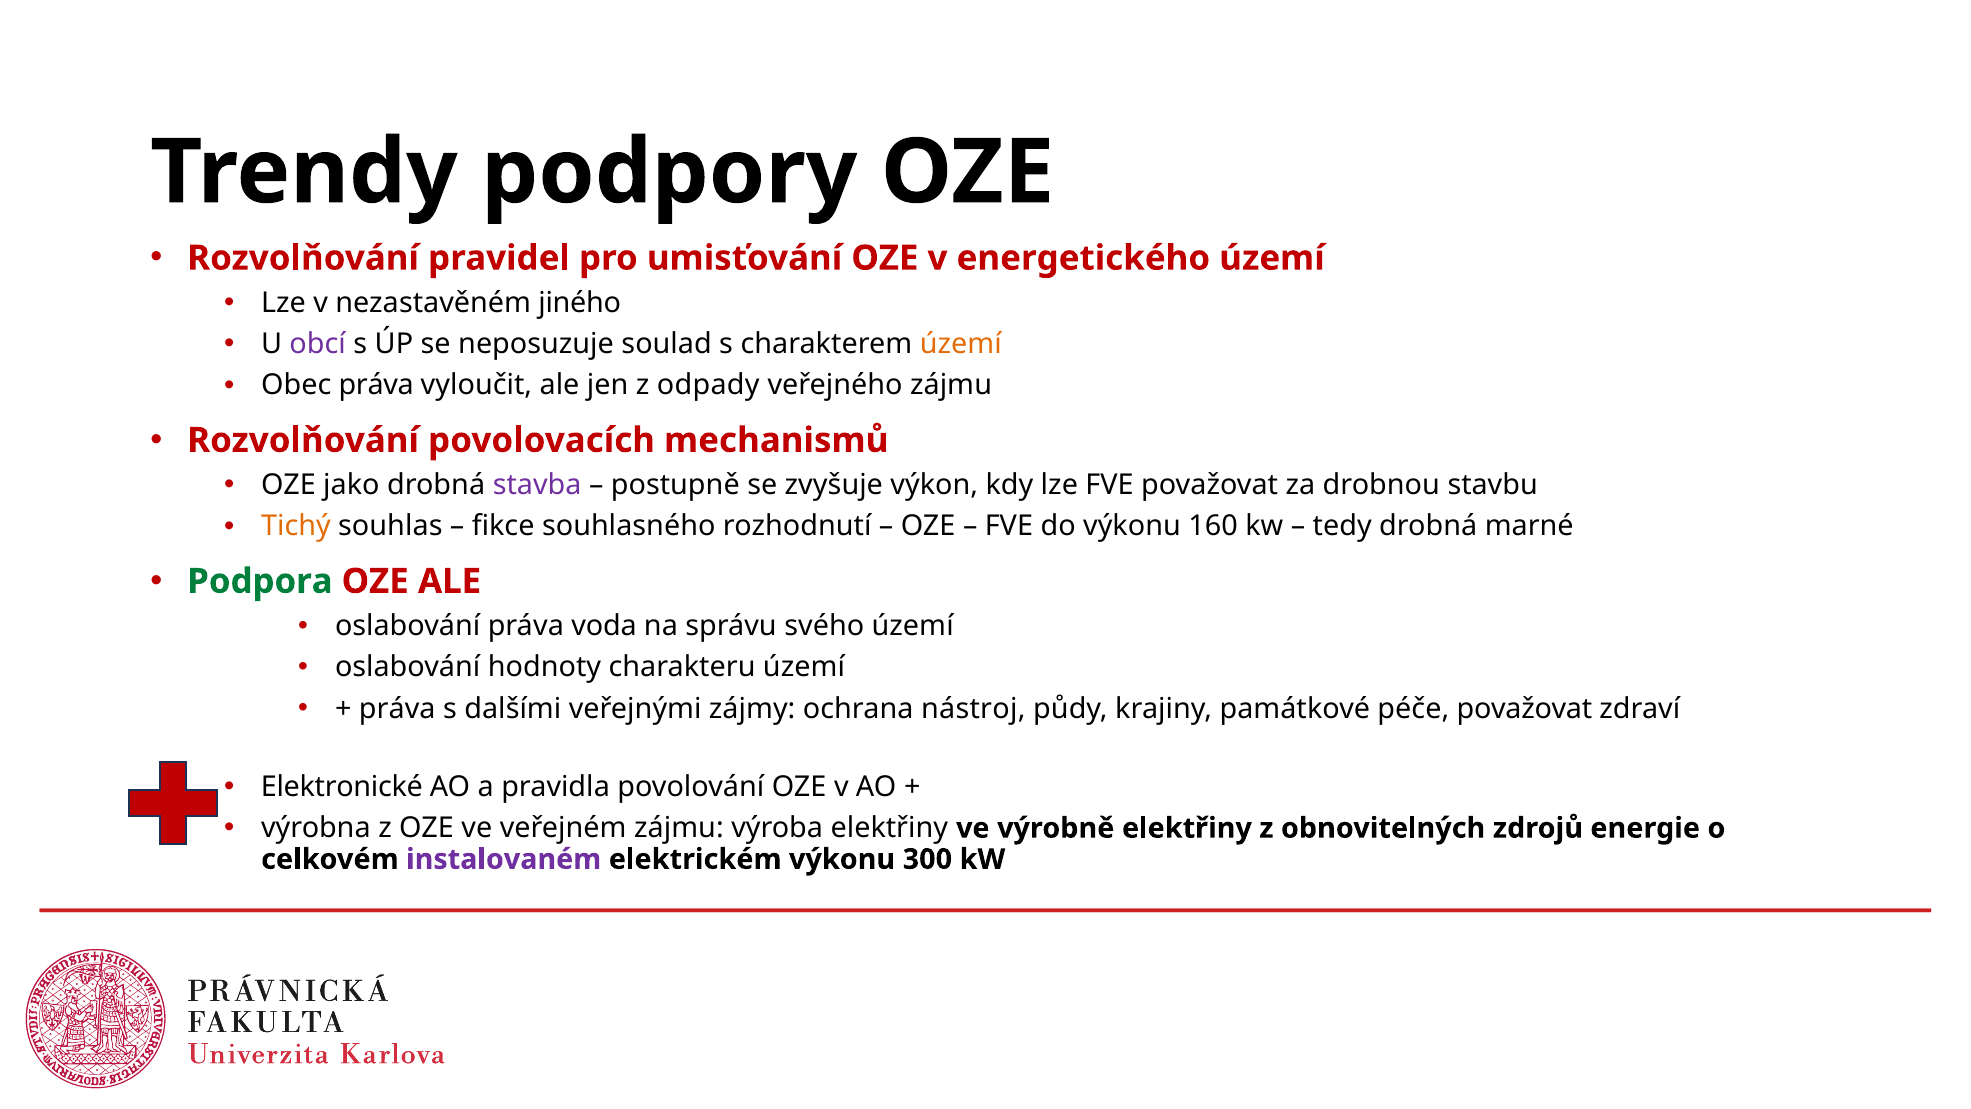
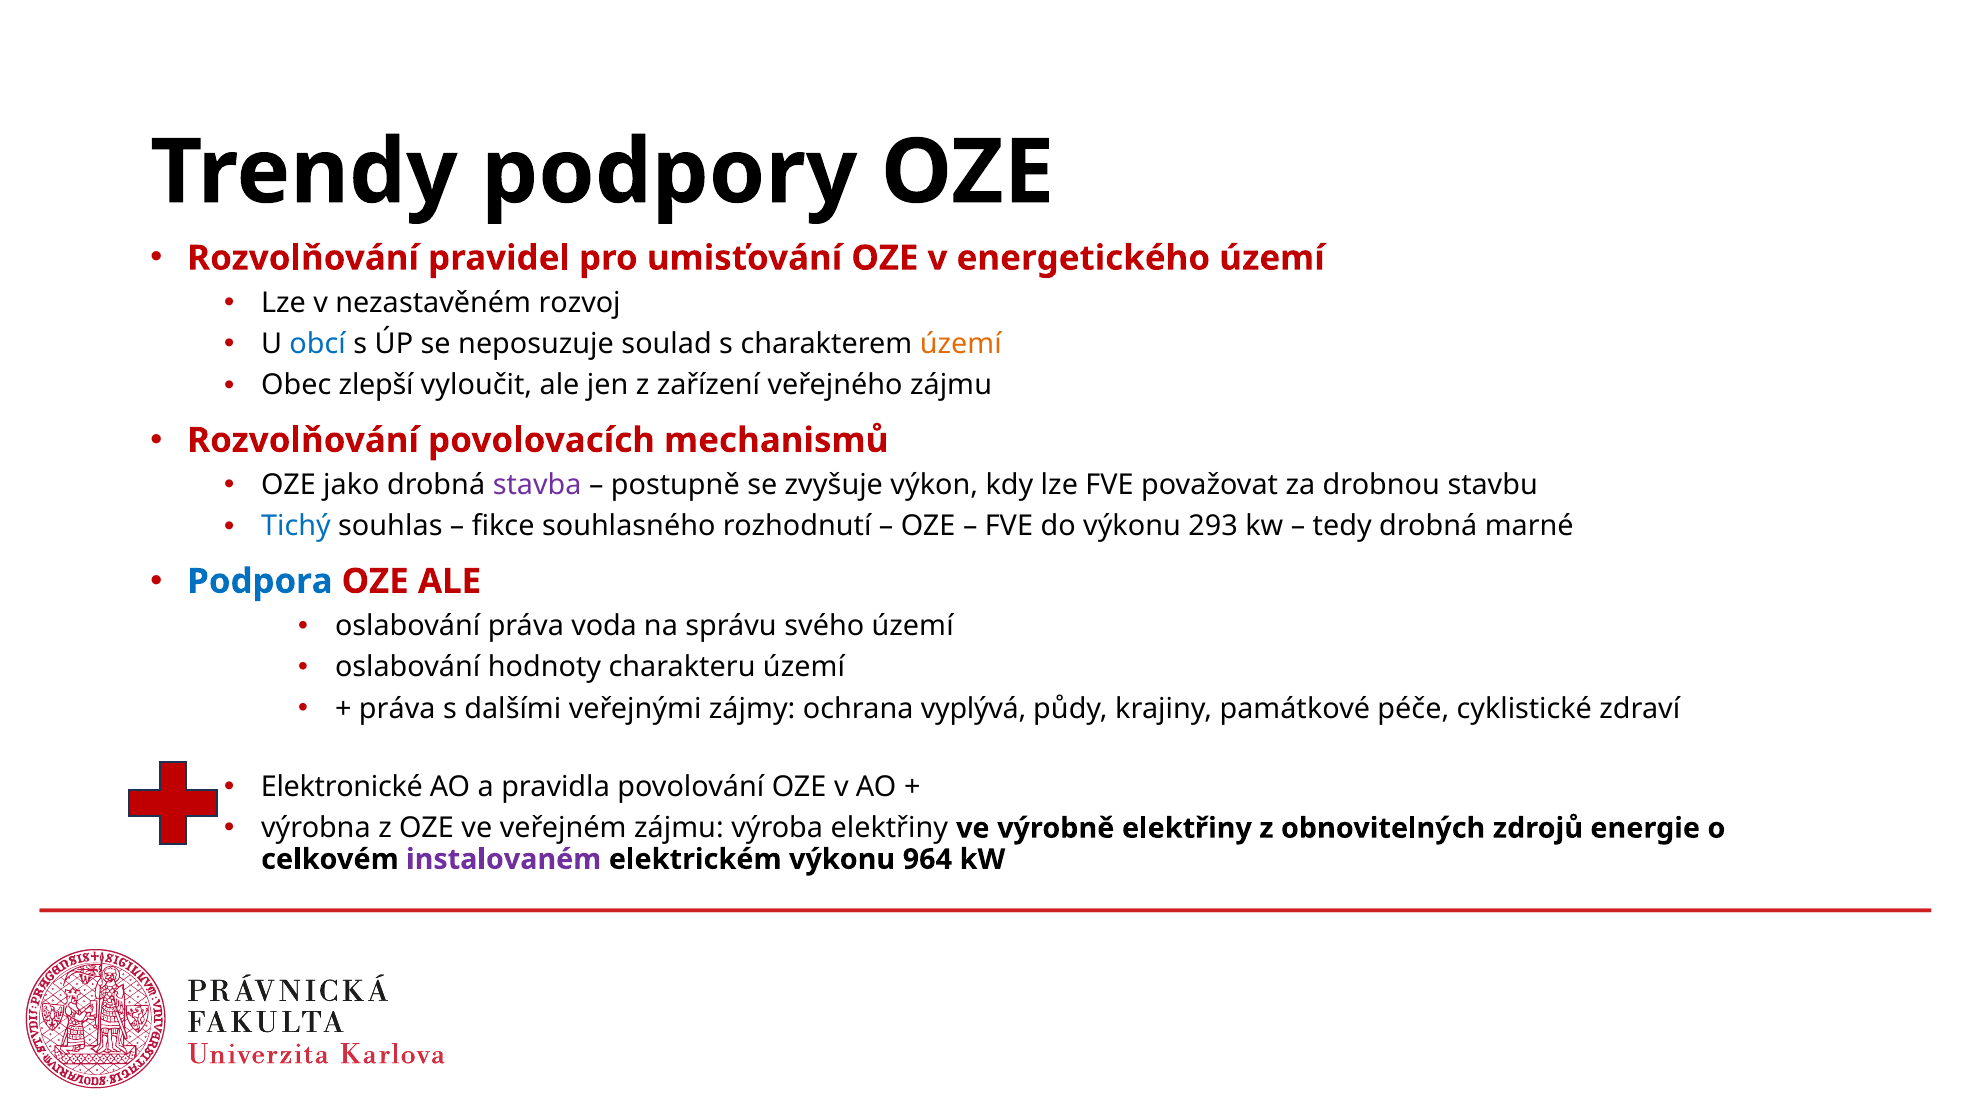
jiného: jiného -> rozvoj (580, 303)
obcí colour: purple -> blue (318, 344)
Obec práva: práva -> zlepší (376, 385)
odpady: odpady -> zařízení (708, 385)
Tichý colour: orange -> blue (296, 526)
160: 160 -> 293 (1213, 526)
Podpora colour: green -> blue (260, 581)
nástroj: nástroj -> vyplývá (974, 709)
péče považovat: považovat -> cyklistické (1524, 709)
300: 300 -> 964 (927, 859)
